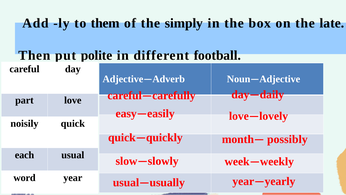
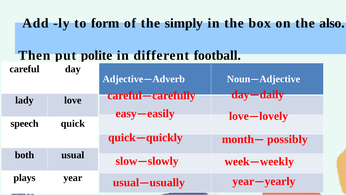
them: them -> form (105, 23)
late: late -> also (332, 23)
part: part -> lady (24, 100)
noisily: noisily -> speech (24, 123)
each: each -> both (24, 155)
word: word -> plays (25, 177)
